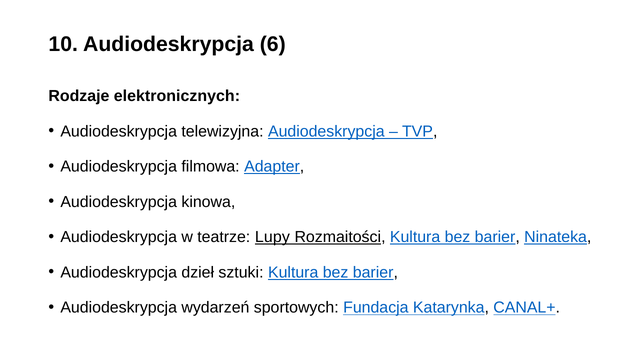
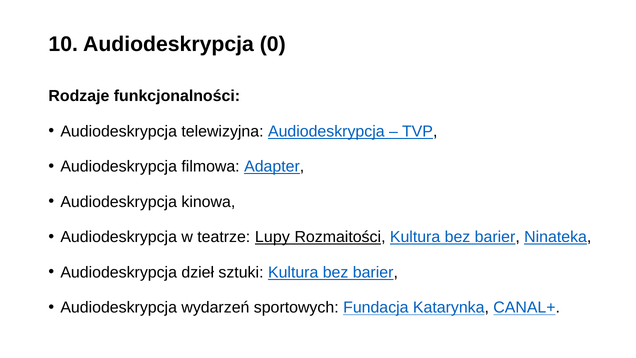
6: 6 -> 0 (273, 44)
elektronicznych: elektronicznych -> funkcjonalności (177, 96)
